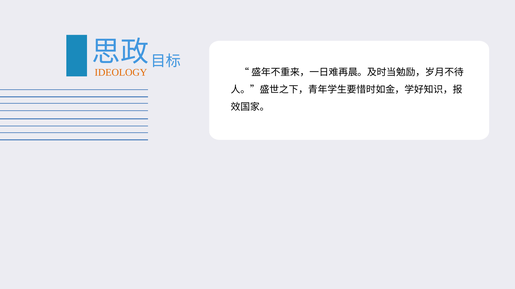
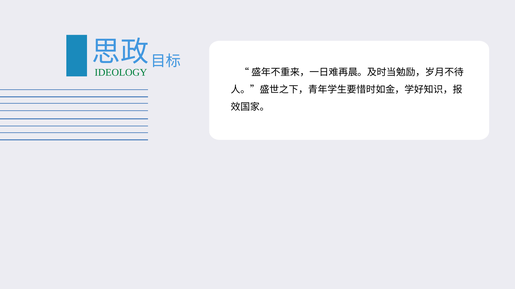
IDEOLOGY colour: orange -> green (121, 73)
